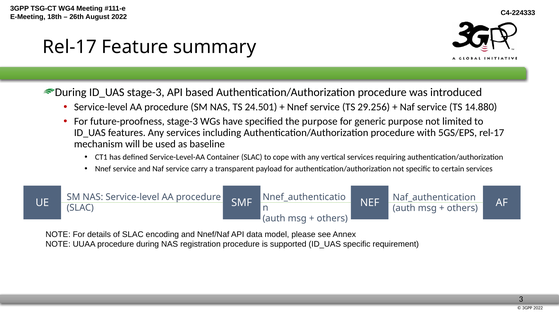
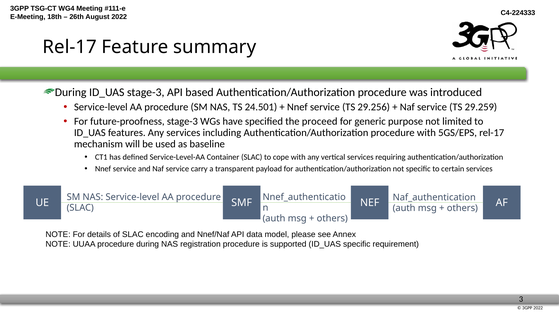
14.880: 14.880 -> 29.259 (481, 107)
the purpose: purpose -> proceed (320, 121)
